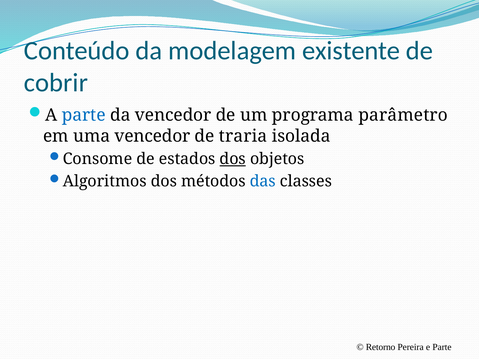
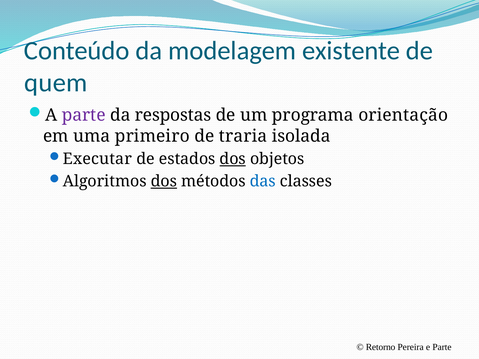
cobrir: cobrir -> quem (56, 83)
parte colour: blue -> purple (84, 115)
da vencedor: vencedor -> respostas (173, 115)
parâmetro: parâmetro -> orientação (403, 115)
uma vencedor: vencedor -> primeiro (152, 136)
Consome: Consome -> Executar (97, 159)
dos underline: none -> present (164, 181)
